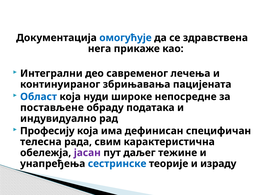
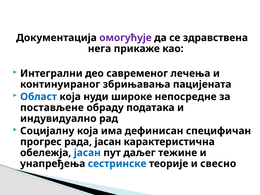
омогућује colour: blue -> purple (125, 38)
Професију: Професију -> Социјалну (47, 131)
телесна: телесна -> прогрес (41, 142)
рада свим: свим -> јасан (108, 142)
јасан colour: purple -> blue (87, 153)
израду: израду -> свесно (218, 164)
